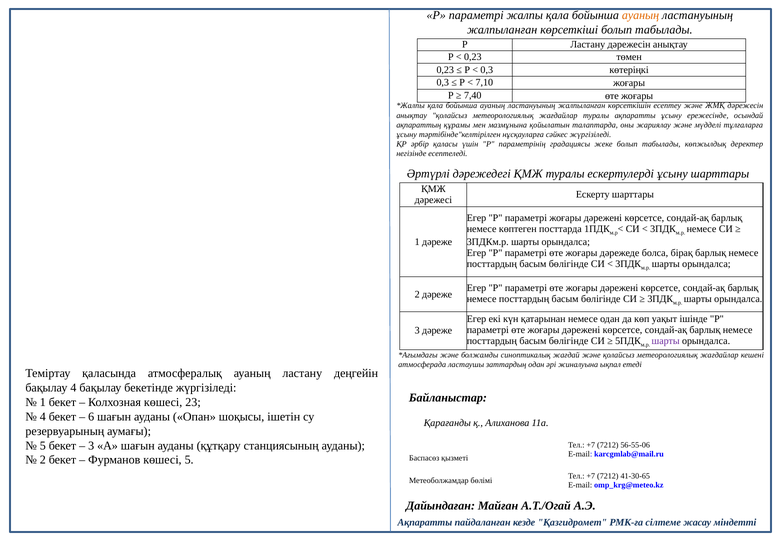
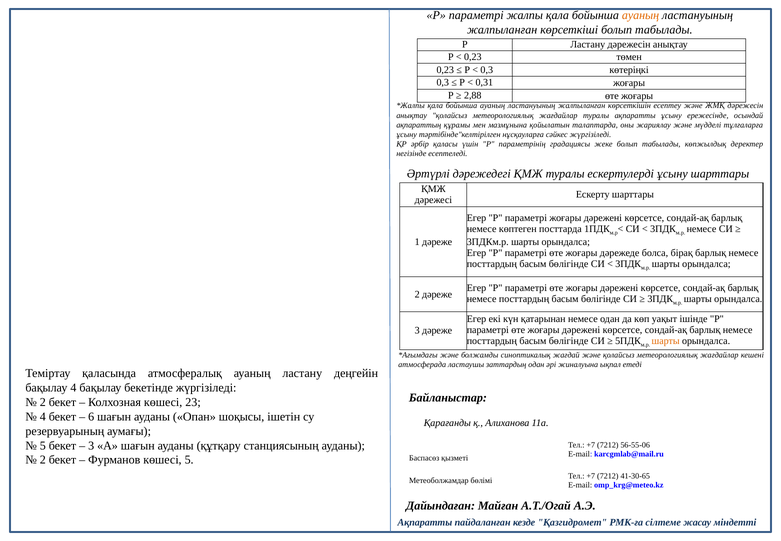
7,10: 7,10 -> 0,31 (484, 83)
7,40: 7,40 -> 2,88 (473, 96)
шарты colour: purple -> orange (666, 341)
1: 1 -> 2 (43, 402)
